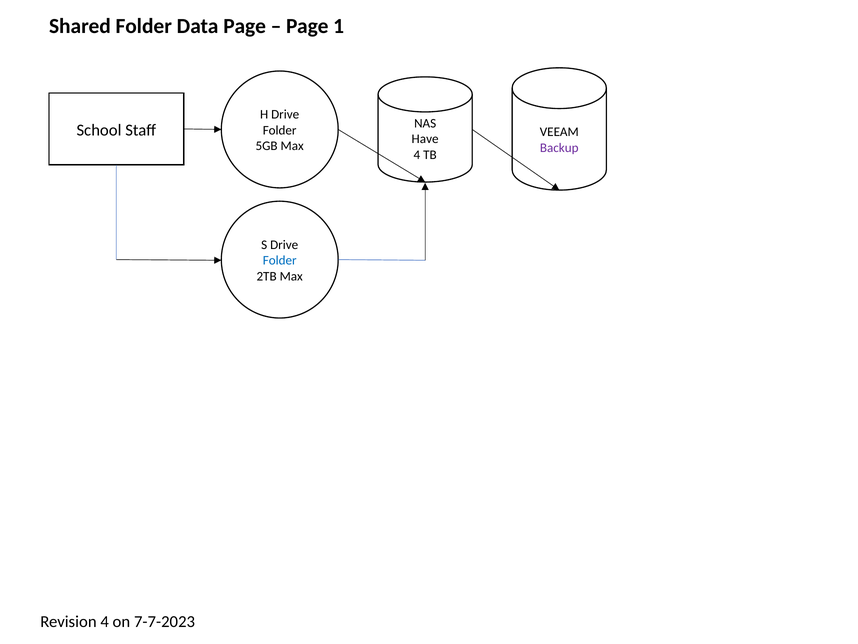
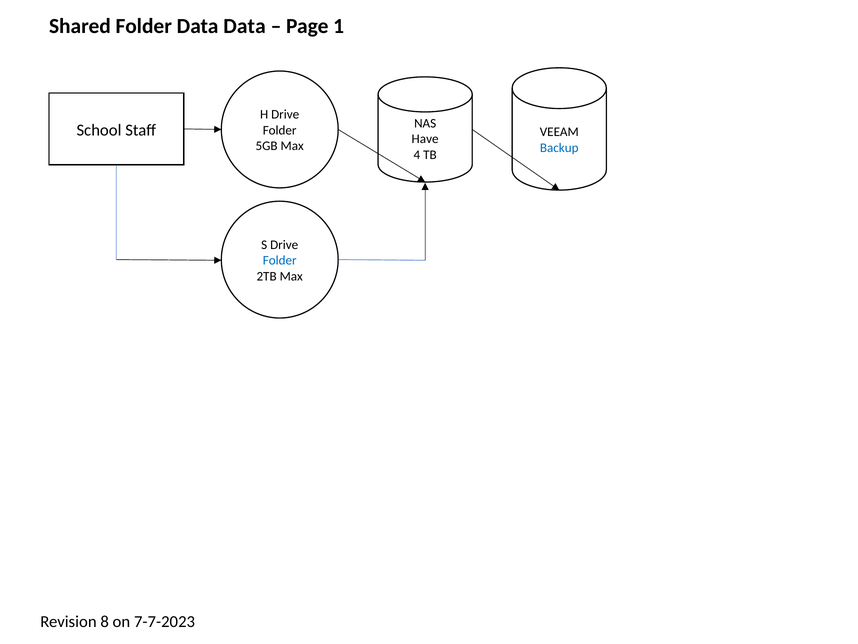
Data Page: Page -> Data (244, 26)
Backup colour: purple -> blue (559, 148)
Revision 4: 4 -> 8 (105, 621)
